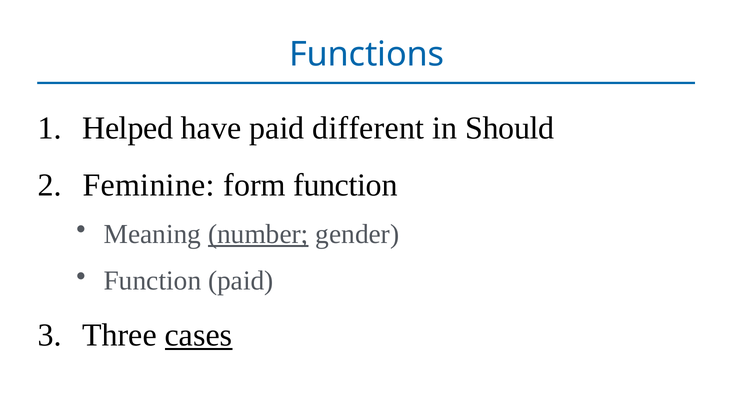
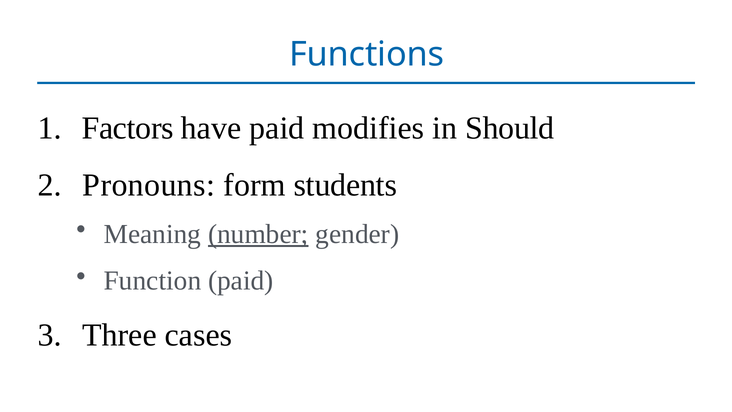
Helped: Helped -> Factors (128, 128)
different: different -> modifies (368, 128)
Feminine: Feminine -> Pronouns (149, 185)
form function: function -> students (345, 185)
cases underline: present -> none (199, 335)
